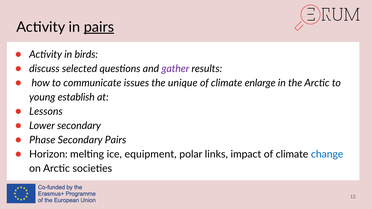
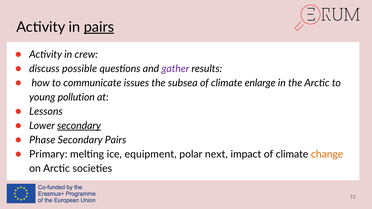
birds: birds -> crew (86, 55)
selected: selected -> possible (80, 69)
unique: unique -> subsea (183, 83)
establish: establish -> pollution (76, 97)
secondary underline: none -> present (79, 126)
Horizon: Horizon -> Primary (48, 154)
links: links -> next (216, 154)
change colour: blue -> orange (327, 154)
